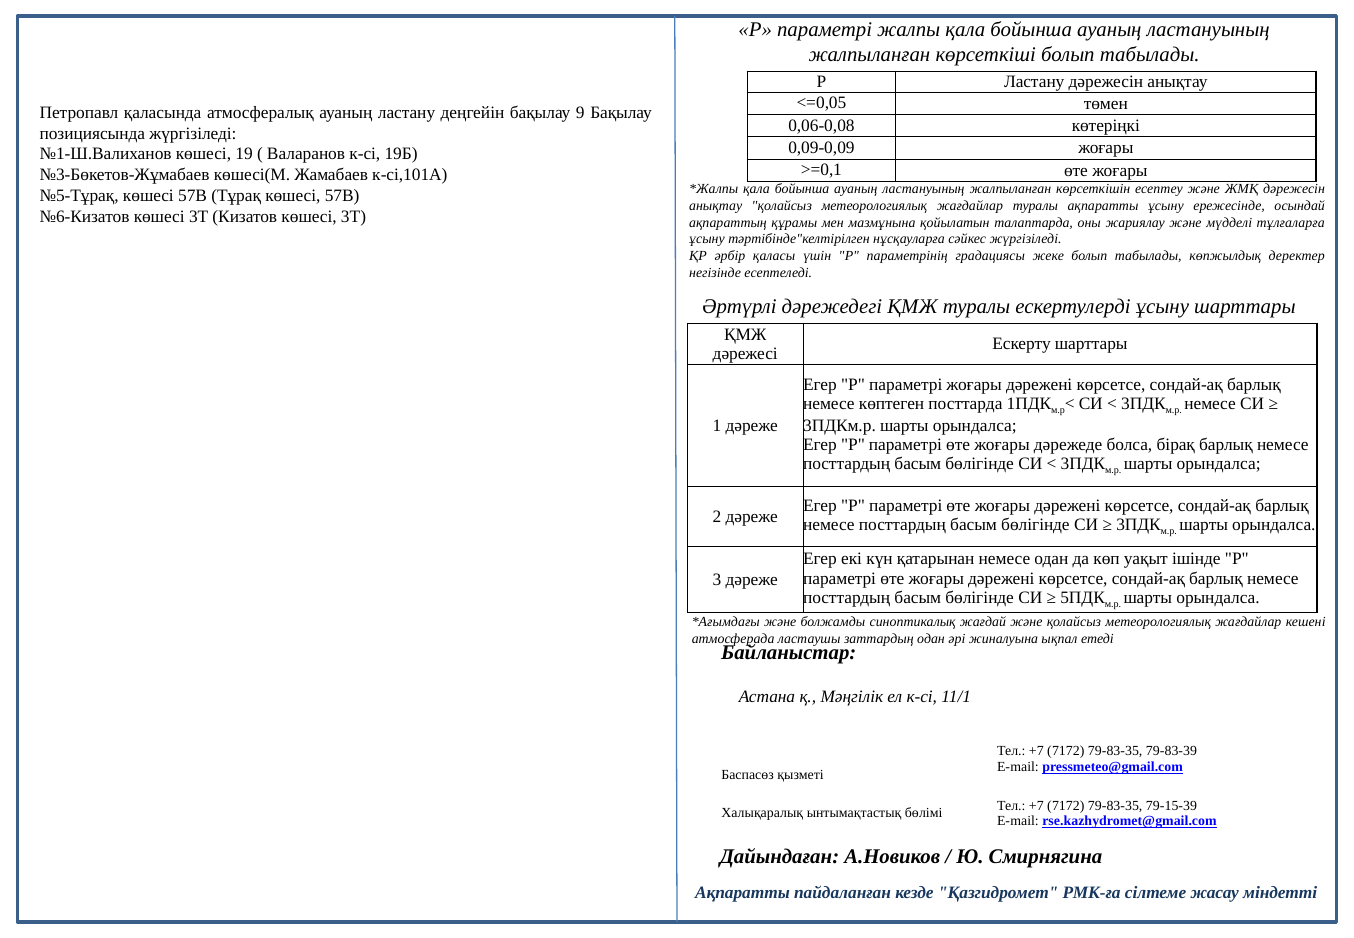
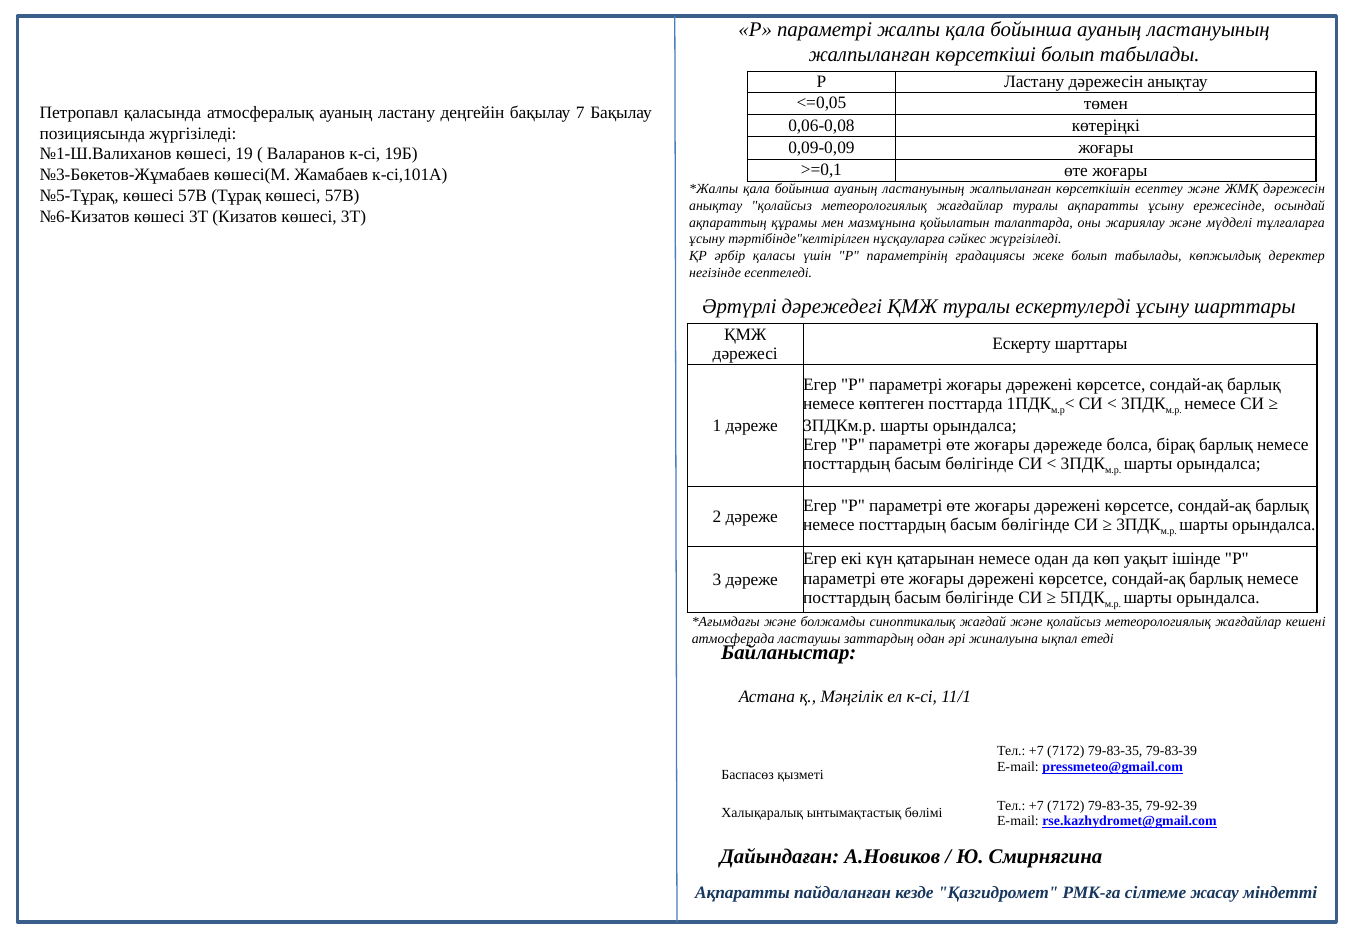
9: 9 -> 7 (580, 112)
79-15-39: 79-15-39 -> 79-92-39 (1171, 805)
